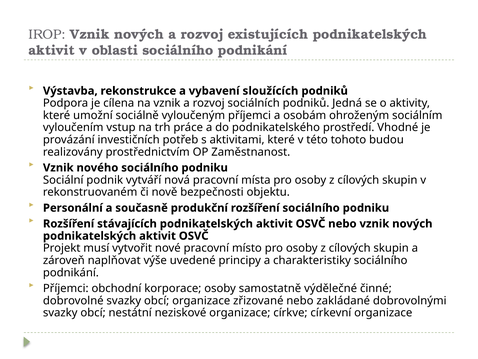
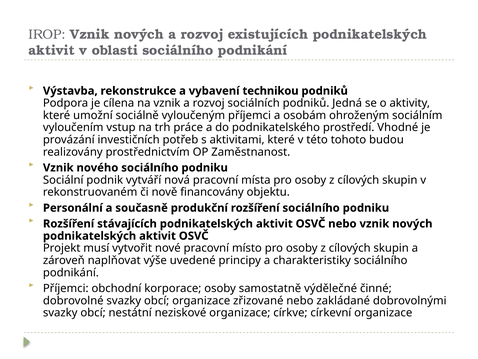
sloužících: sloužících -> technikou (271, 91)
bezpečnosti: bezpečnosti -> financovány (212, 192)
